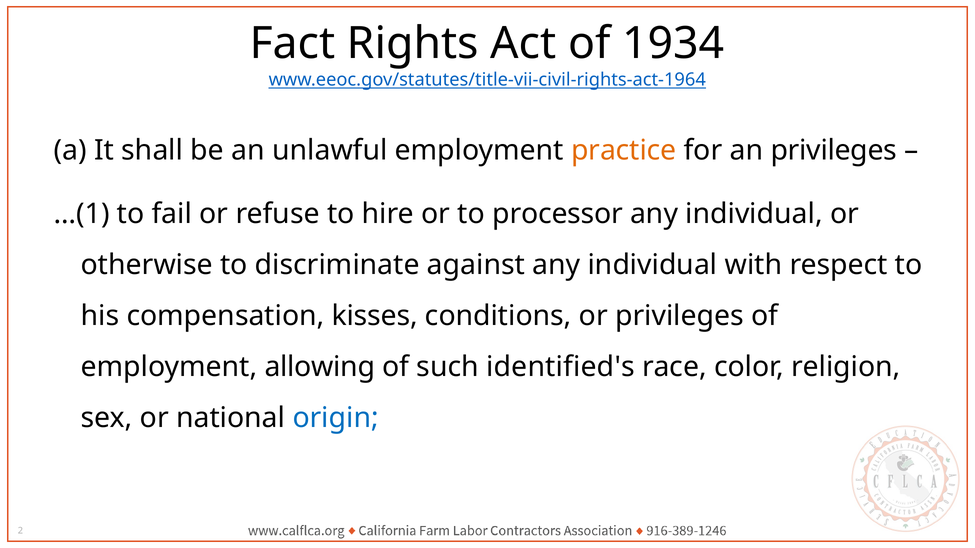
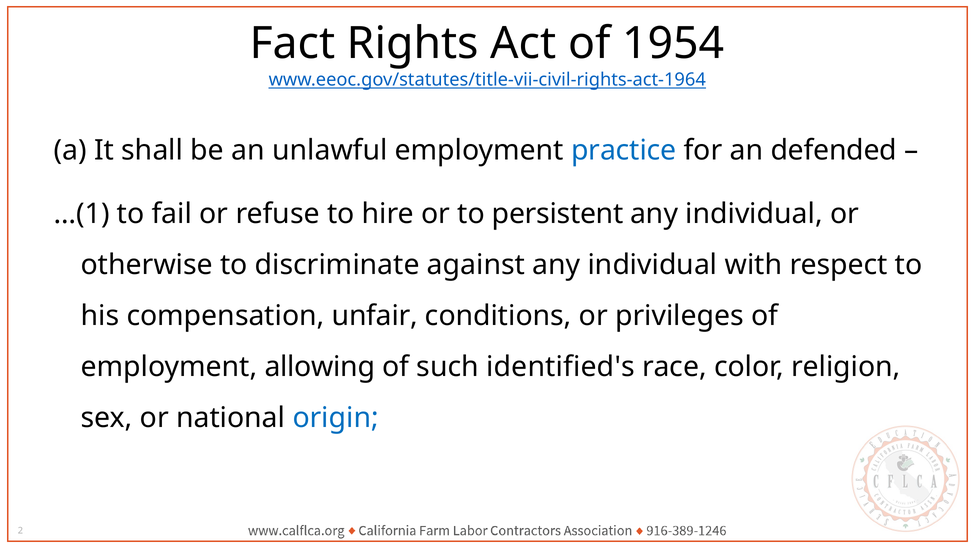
1934: 1934 -> 1954 (673, 43)
practice colour: orange -> blue (624, 151)
an privileges: privileges -> defended (834, 151)
processor: processor -> persistent (558, 214)
kisses: kisses -> unfair (375, 316)
